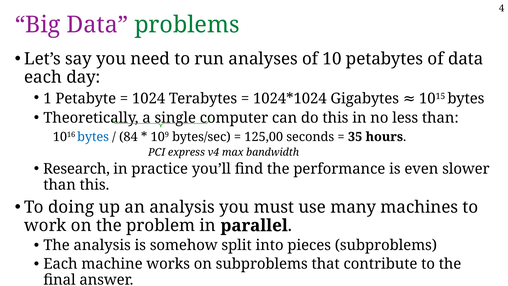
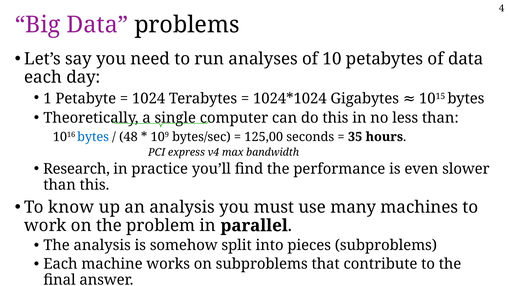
problems colour: green -> black (187, 25)
84: 84 -> 48 (128, 137)
doing: doing -> know (71, 207)
